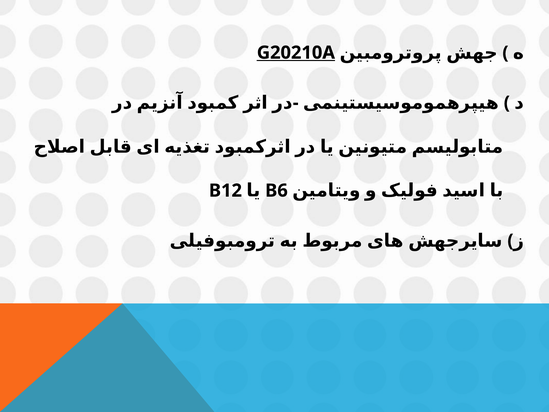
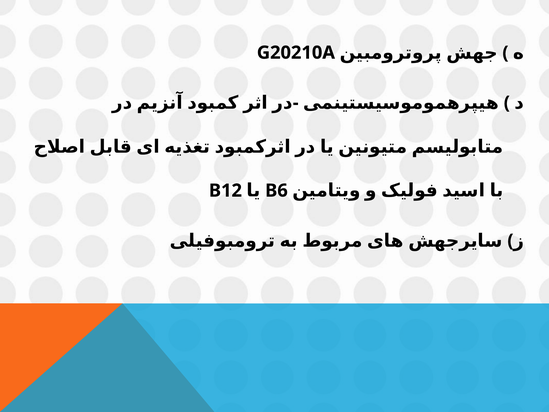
G20210A underline: present -> none (296, 53)
